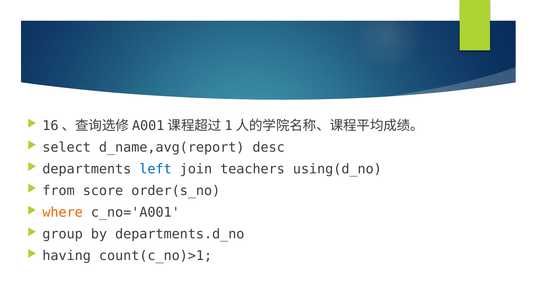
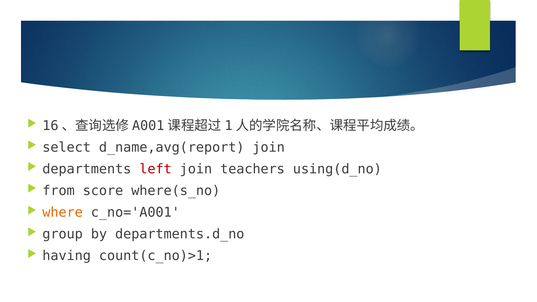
d_name,avg(report desc: desc -> join (269, 147)
left colour: blue -> red (156, 169)
order(s_no: order(s_no -> where(s_no (176, 191)
